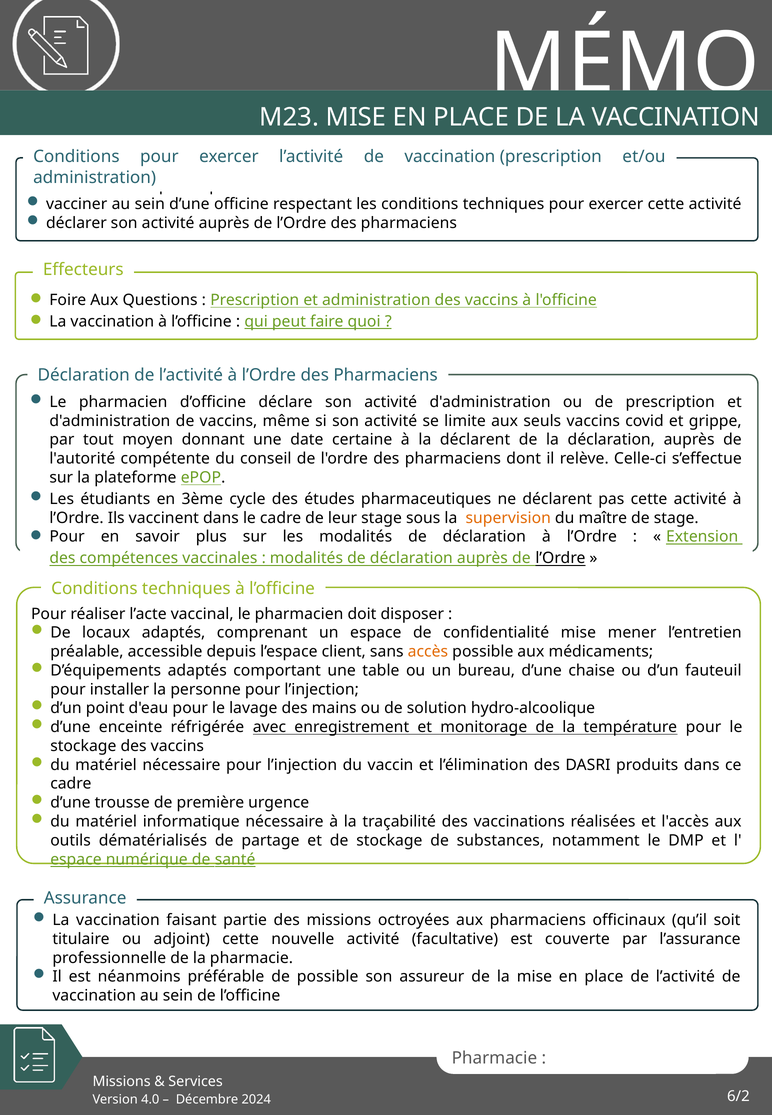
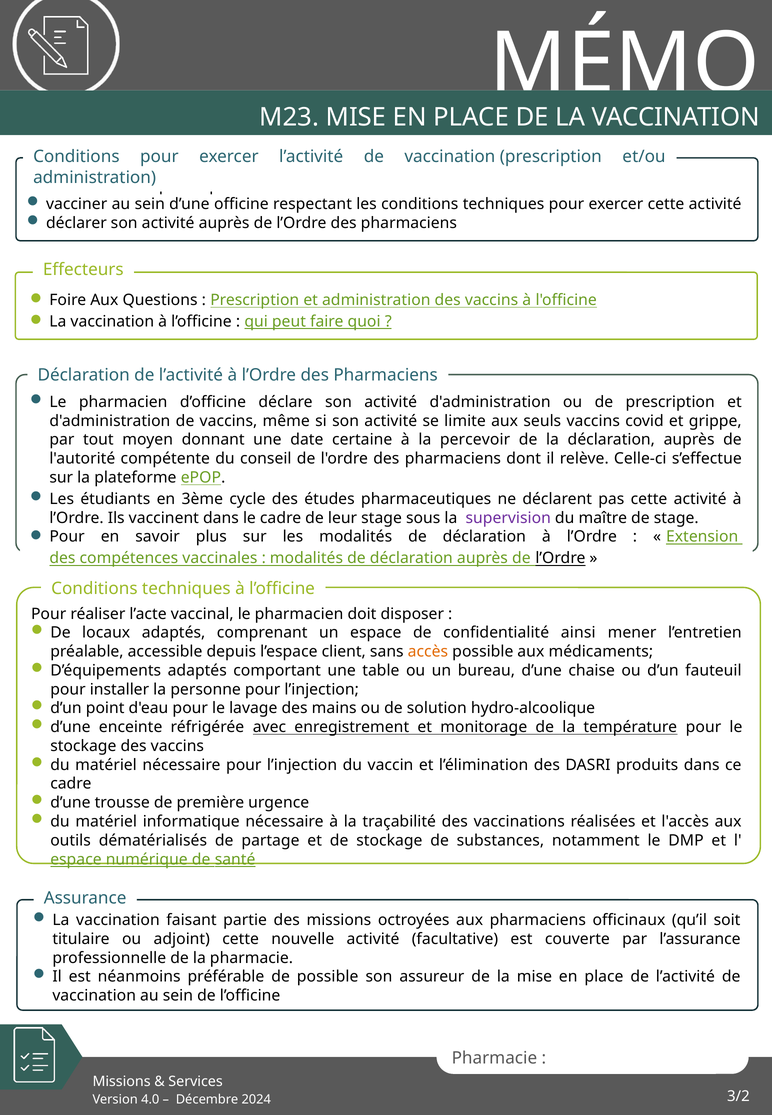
la déclarent: déclarent -> percevoir (475, 440)
supervision colour: orange -> purple (508, 518)
confidentialité mise: mise -> ainsi (578, 633)
6/2: 6/2 -> 3/2 (738, 1097)
